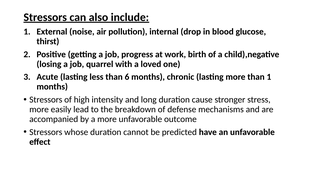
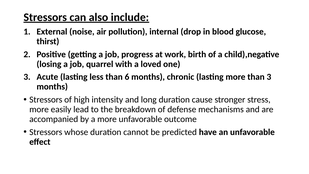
than 1: 1 -> 3 (269, 77)
